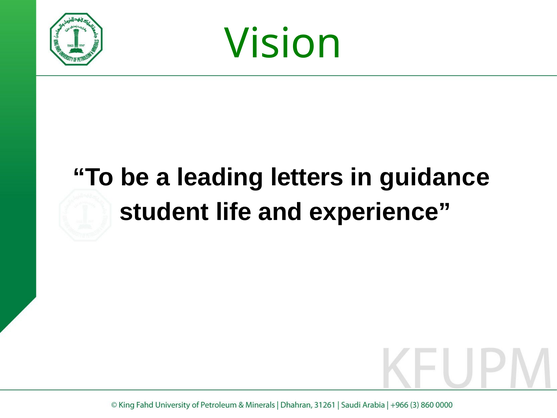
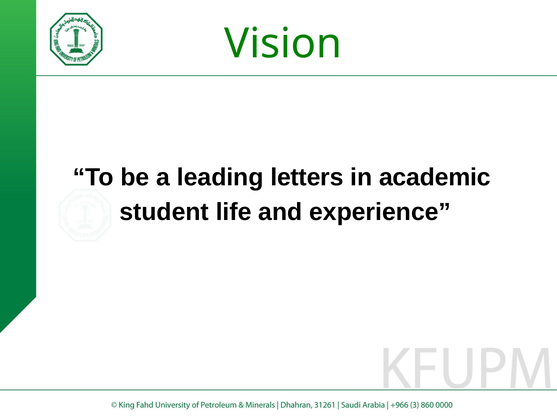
guidance: guidance -> academic (435, 177)
